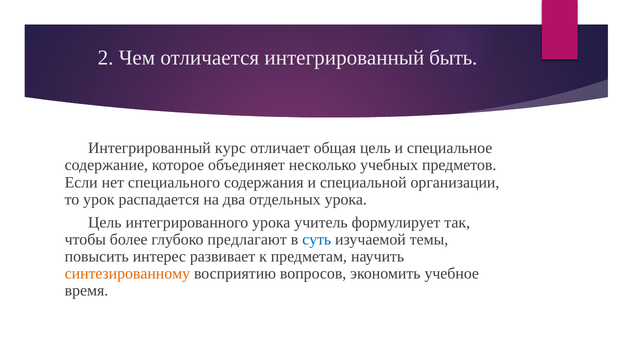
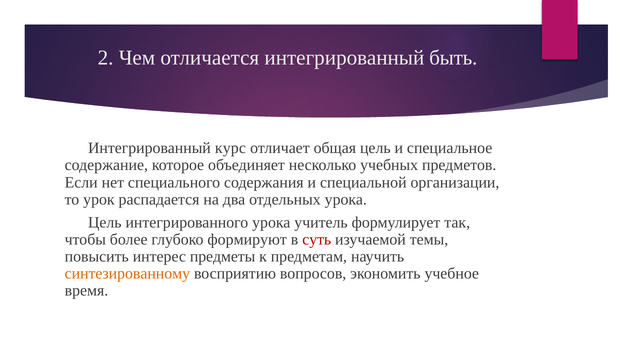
предлагают: предлагают -> формируют (247, 239)
суть colour: blue -> red (317, 239)
развивает: развивает -> предметы (223, 257)
